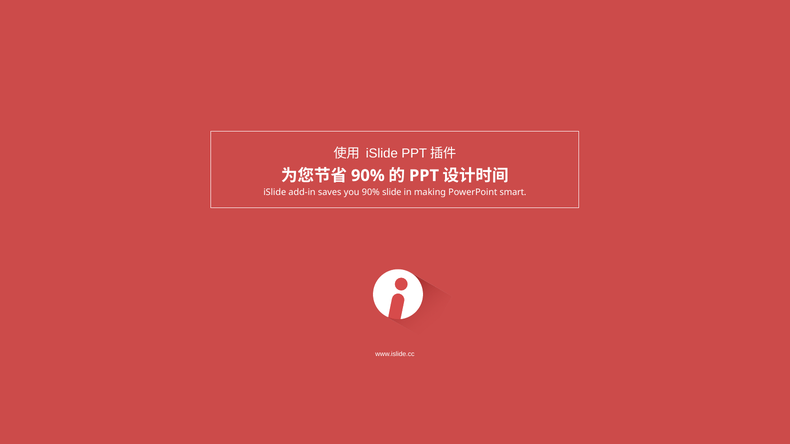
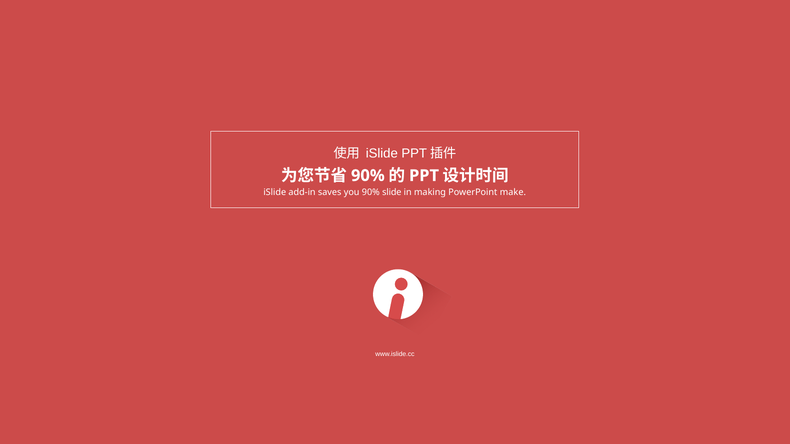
smart: smart -> make (513, 193)
